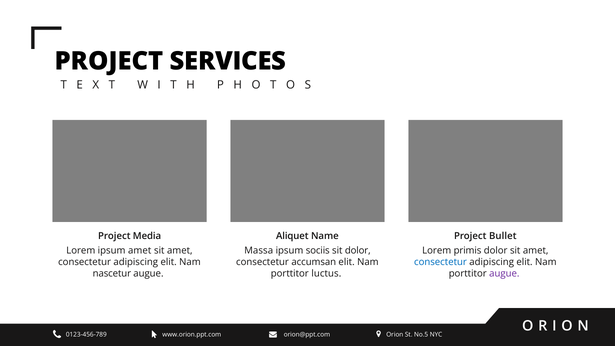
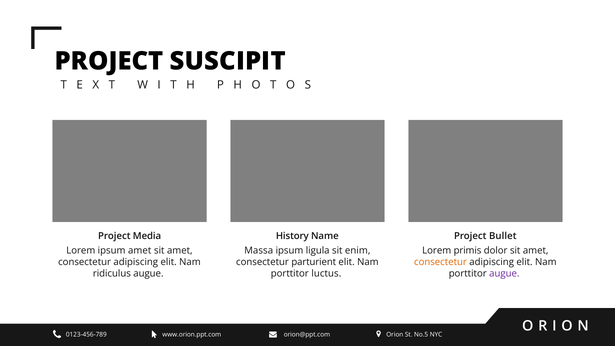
SERVICES: SERVICES -> SUSCIPIT (228, 61)
Aliquet: Aliquet -> History (292, 236)
sociis: sociis -> ligula (318, 250)
sit dolor: dolor -> enim (358, 250)
accumsan: accumsan -> parturient (314, 262)
consectetur colour: blue -> orange (440, 262)
nascetur: nascetur -> ridiculus (112, 274)
